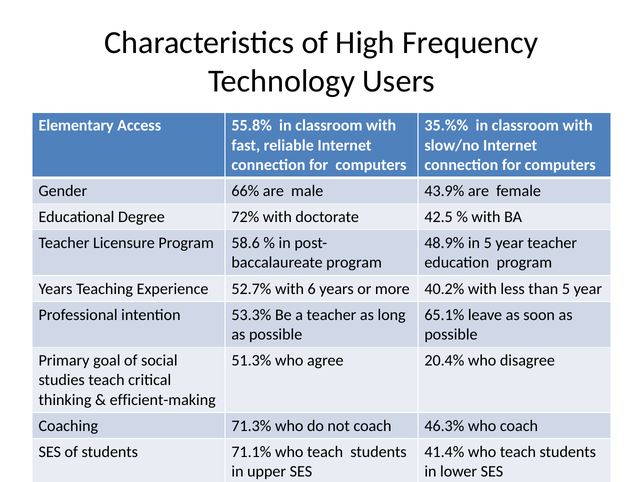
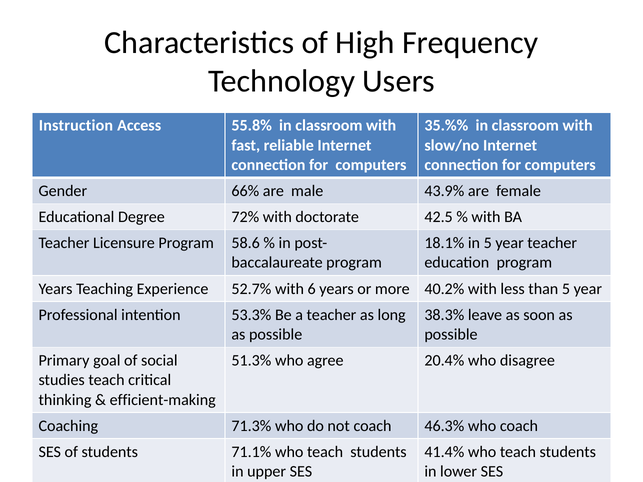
Elementary: Elementary -> Instruction (76, 126)
48.9%: 48.9% -> 18.1% (444, 243)
65.1%: 65.1% -> 38.3% (444, 315)
